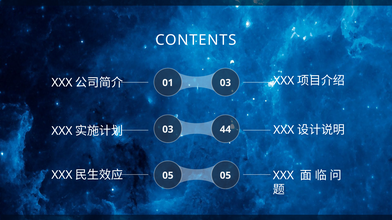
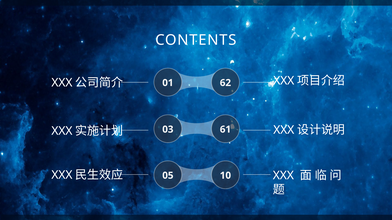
01 03: 03 -> 62 (225, 83)
44: 44 -> 61 (225, 130)
05 05: 05 -> 10 (225, 176)
